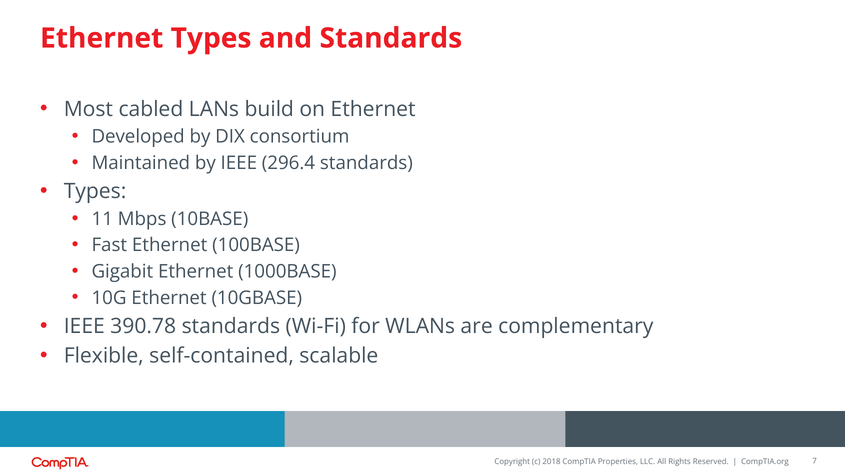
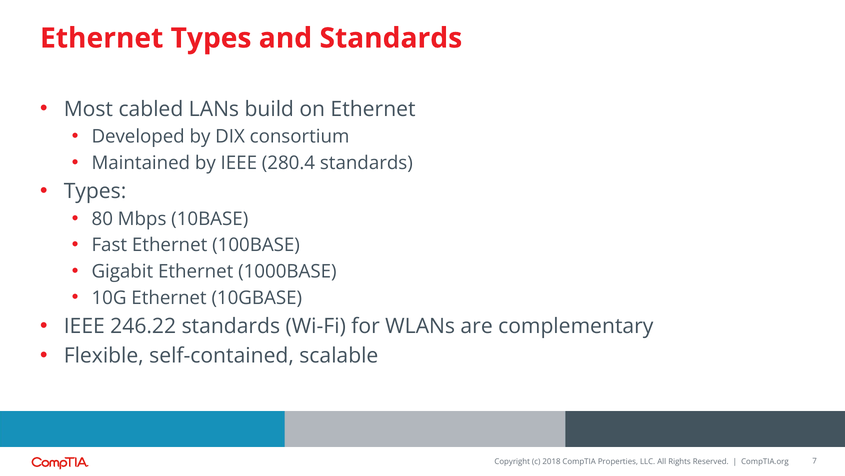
296.4: 296.4 -> 280.4 (288, 163)
11: 11 -> 80 (102, 219)
390.78: 390.78 -> 246.22 (143, 326)
